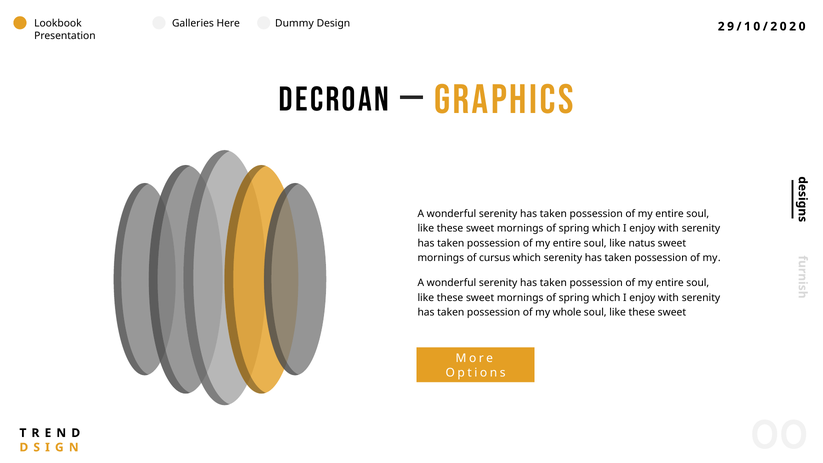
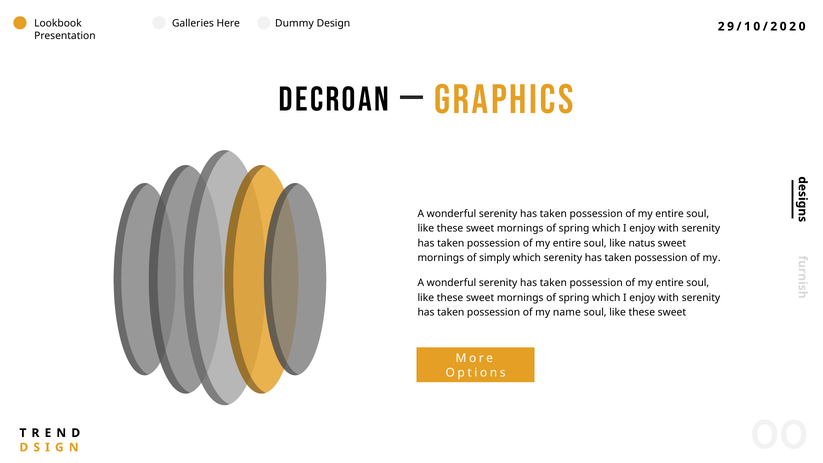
cursus: cursus -> simply (495, 258)
whole: whole -> name (567, 312)
